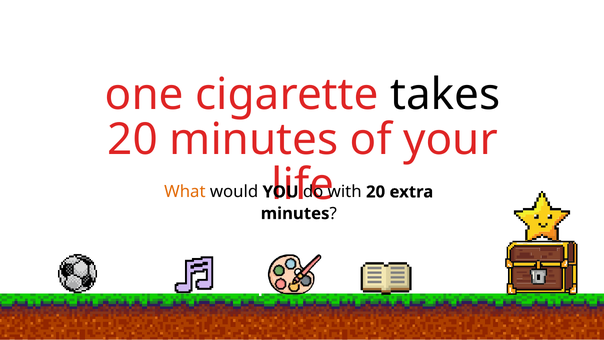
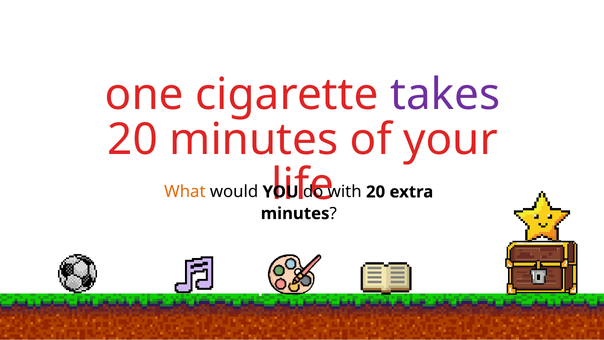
takes colour: black -> purple (445, 94)
